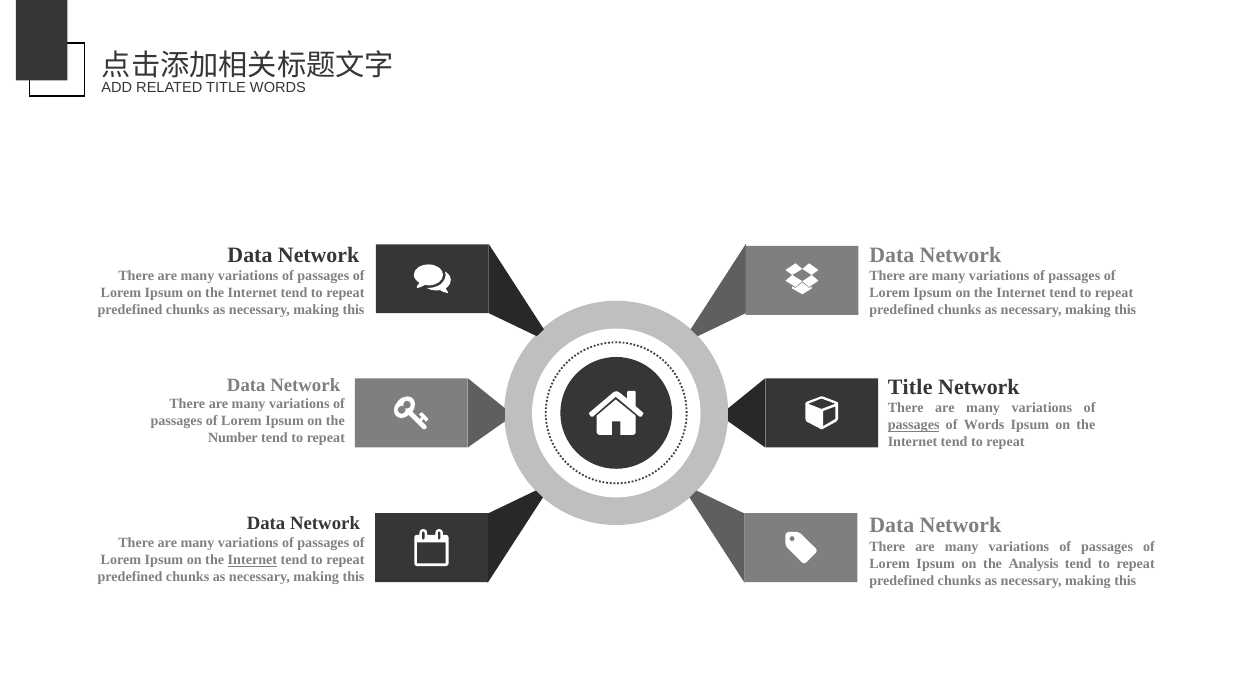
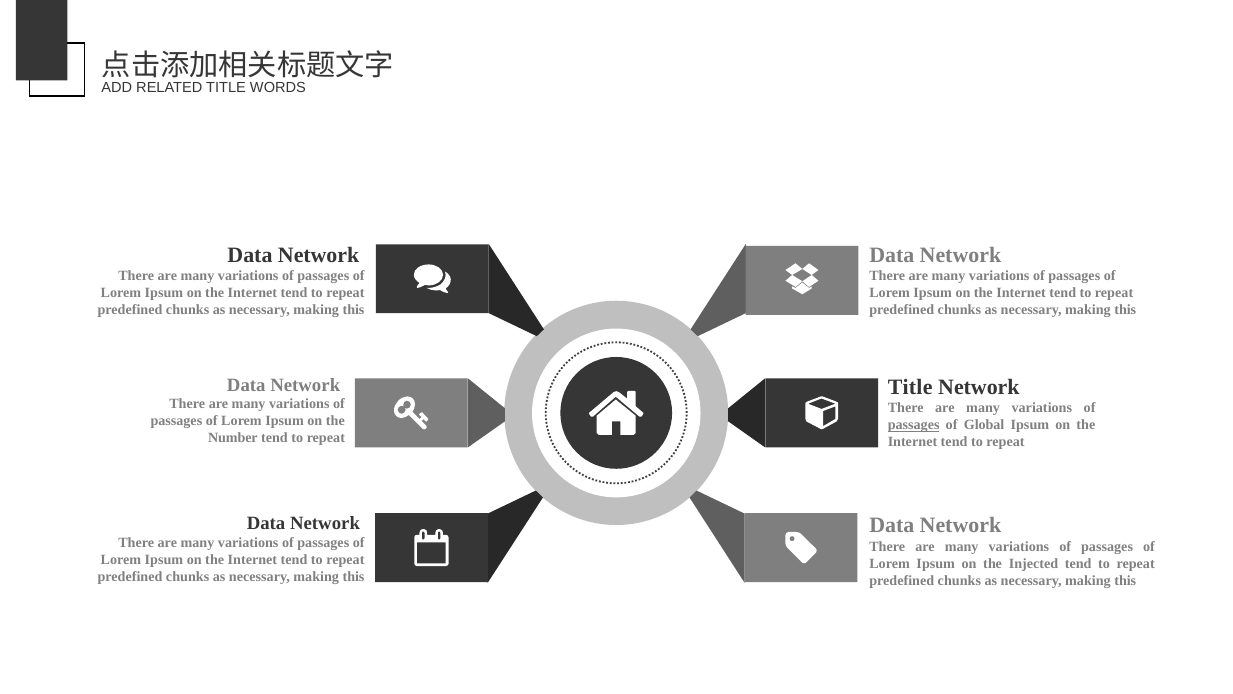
of Words: Words -> Global (984, 425)
Internet underline: present -> none (252, 560)
Analysis: Analysis -> Injected (1033, 563)
